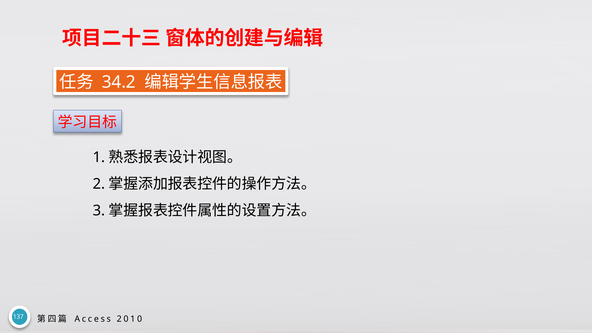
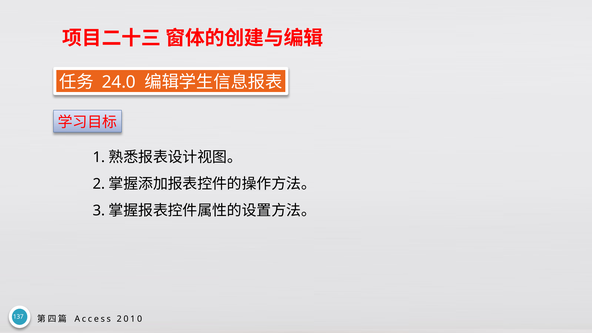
34.2: 34.2 -> 24.0 (119, 82)
